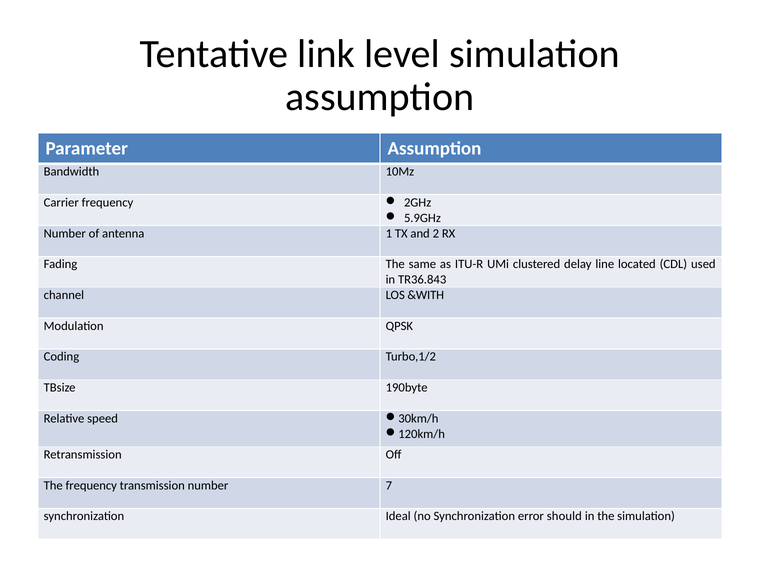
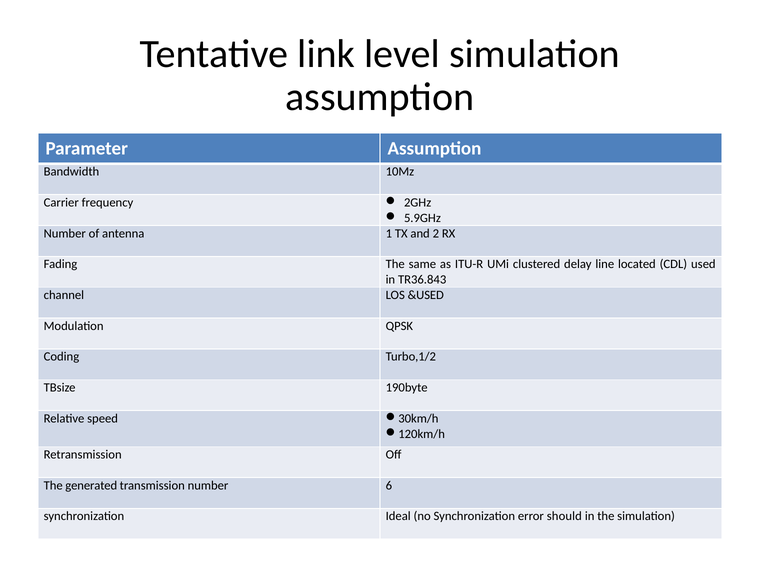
&WITH: &WITH -> &USED (426, 295)
The frequency: frequency -> generated (91, 485)
7: 7 -> 6 (389, 485)
